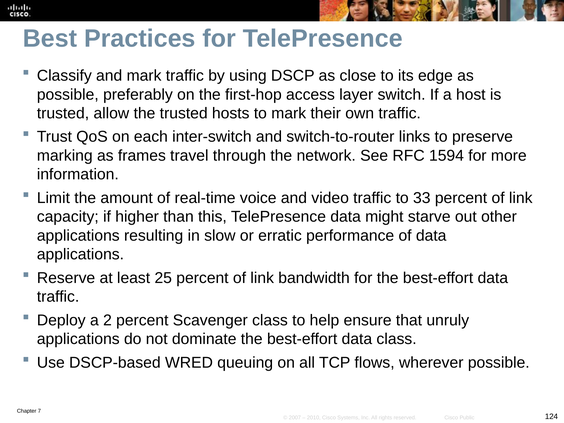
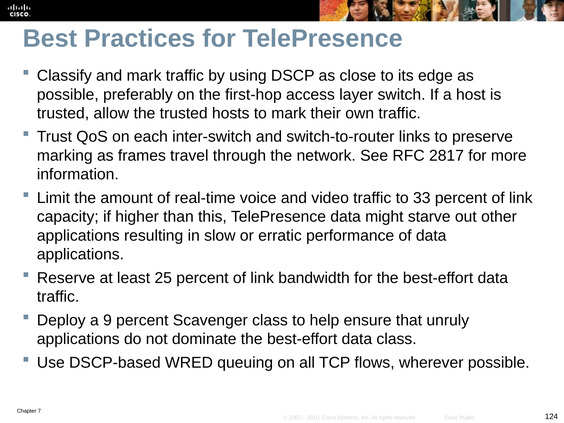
1594: 1594 -> 2817 (446, 156)
2: 2 -> 9 (107, 320)
